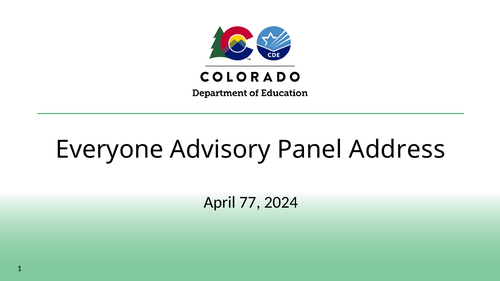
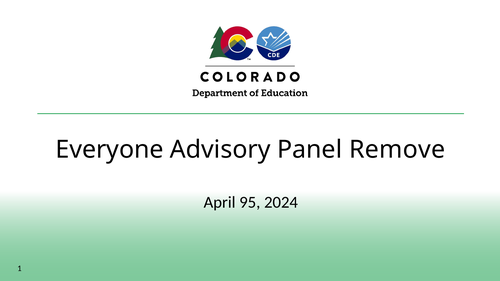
Address: Address -> Remove (397, 150)
77: 77 -> 95 (250, 203)
